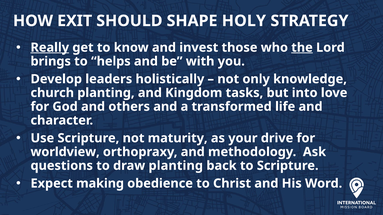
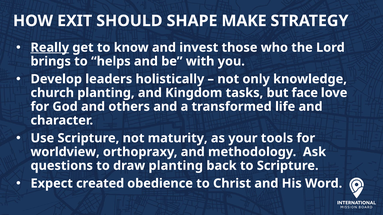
HOLY: HOLY -> MAKE (244, 21)
the underline: present -> none (302, 48)
into: into -> face (305, 93)
drive: drive -> tools (277, 138)
making: making -> created (100, 184)
